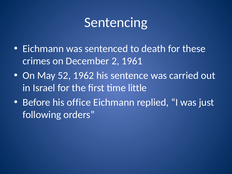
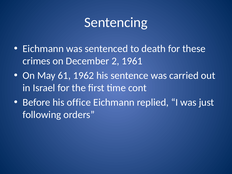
52: 52 -> 61 (64, 75)
little: little -> cont (137, 88)
